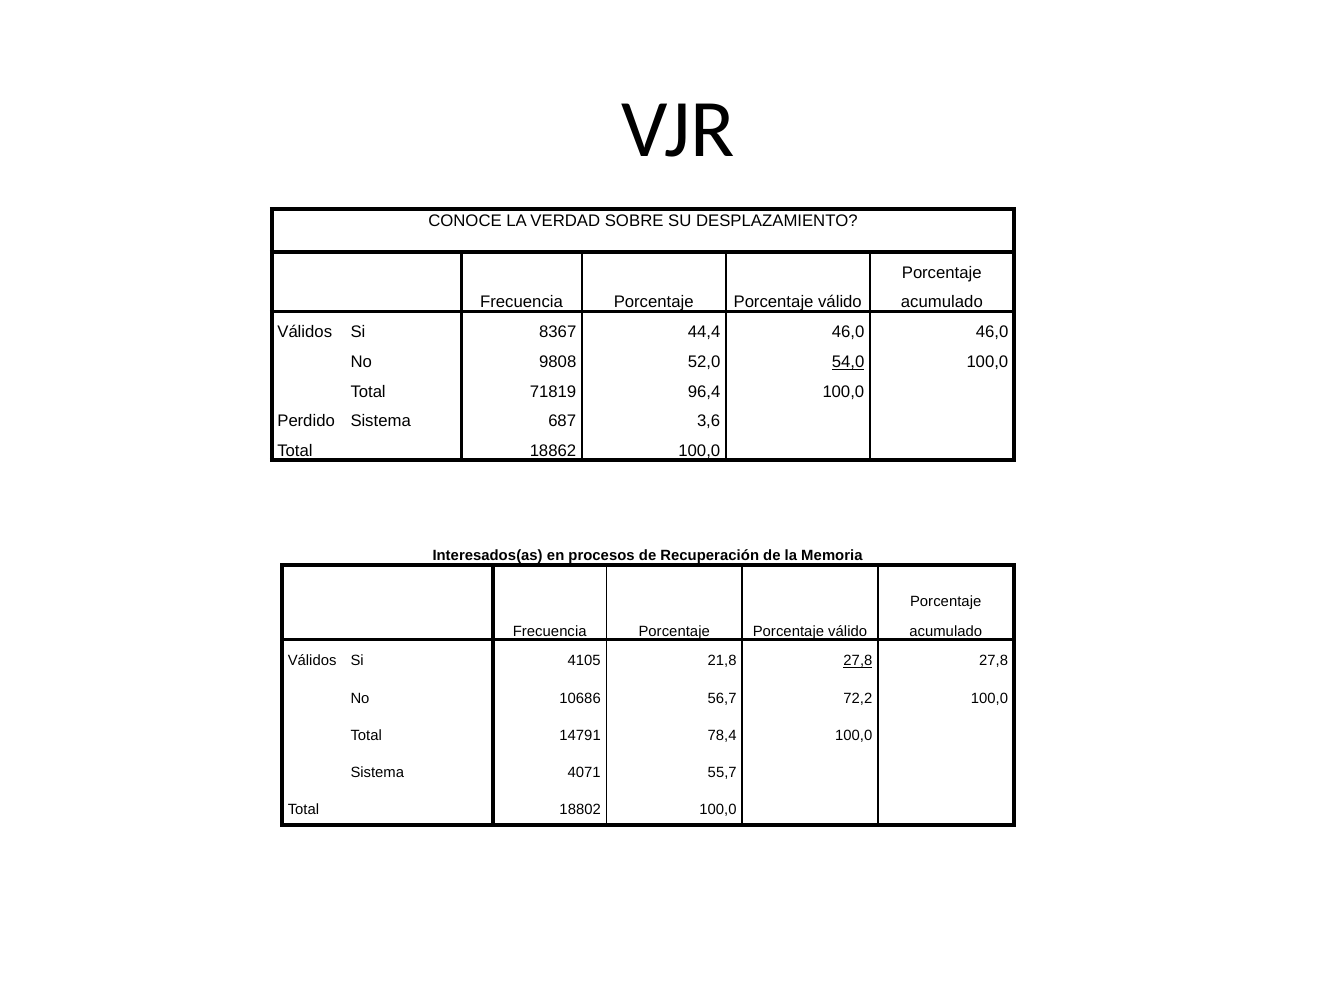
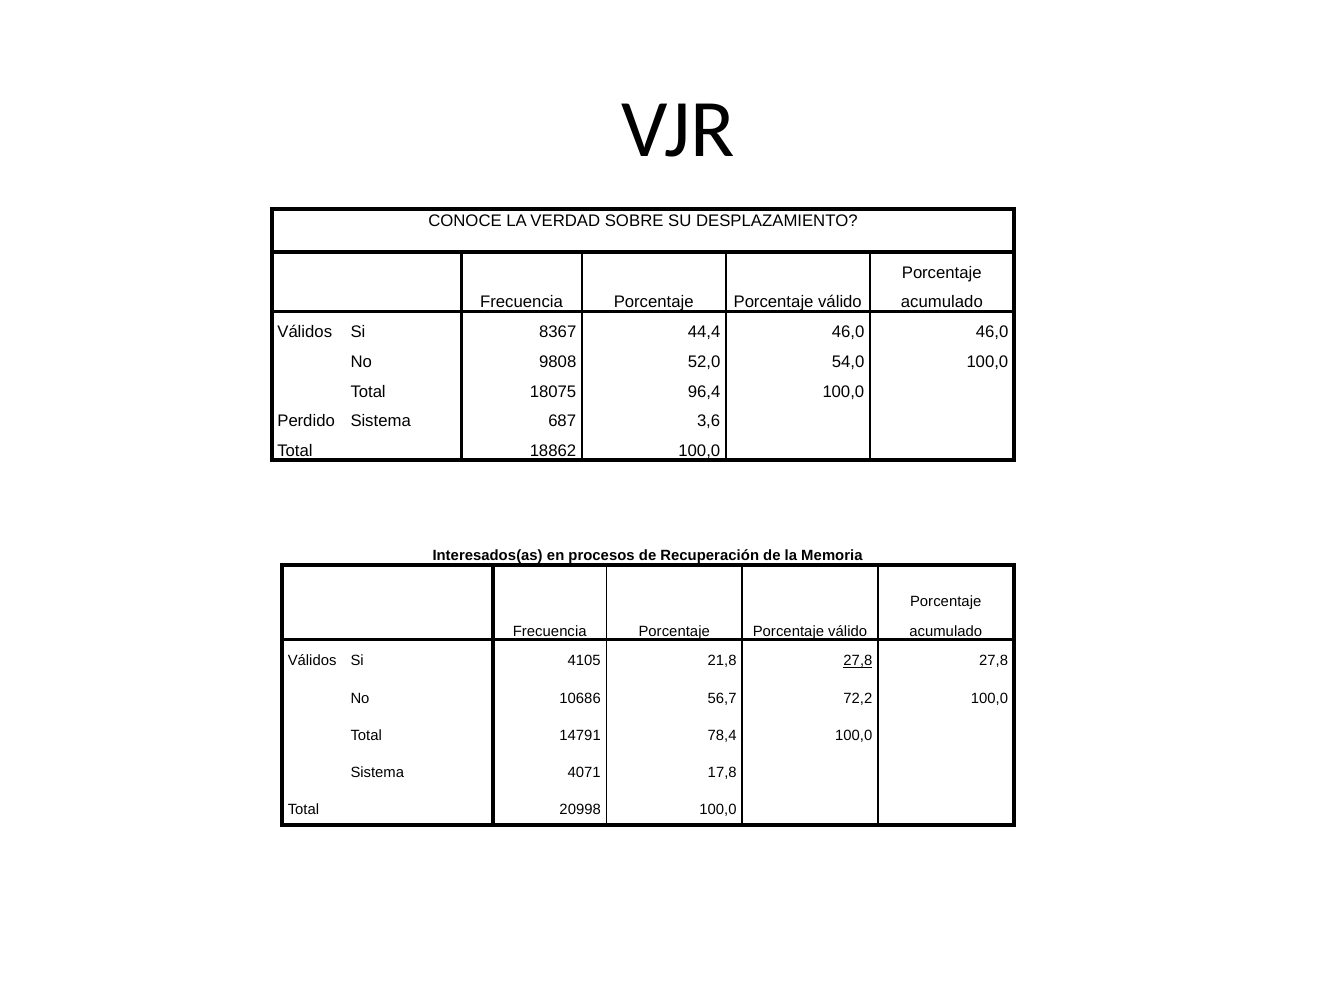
54,0 underline: present -> none (848, 362)
71819: 71819 -> 18075 (553, 392)
55,7: 55,7 -> 17,8 (722, 773)
18802: 18802 -> 20998 (580, 810)
